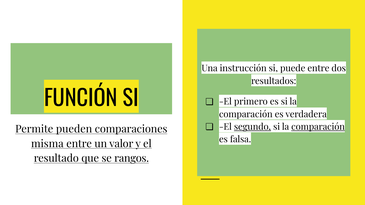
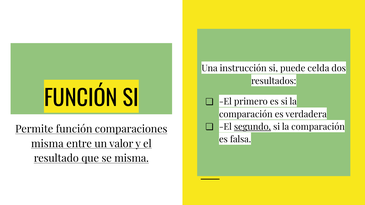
puede entre: entre -> celda (318, 69)
comparación underline: present -> none (318, 127)
Permite pueden: pueden -> función (74, 129)
se rangos: rangos -> misma (132, 159)
